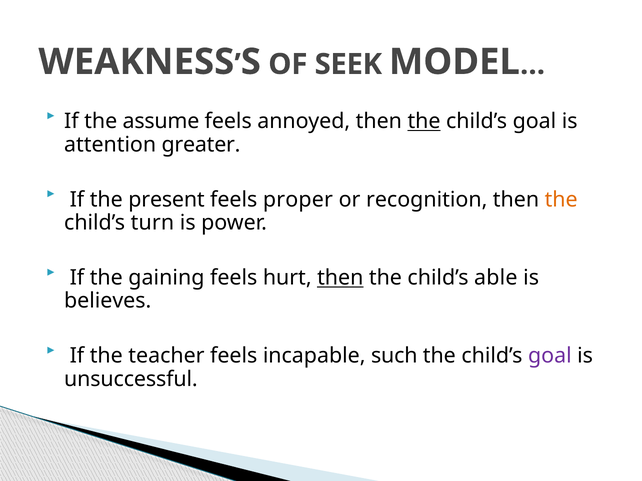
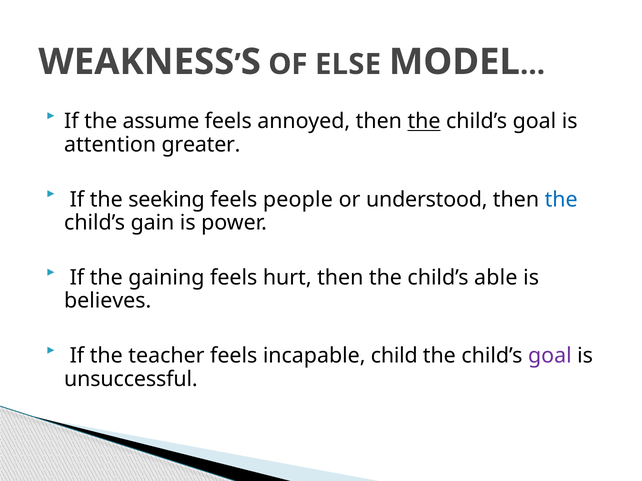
SEEK: SEEK -> ELSE (348, 64)
present: present -> seeking (167, 200)
proper: proper -> people (298, 200)
recognition: recognition -> understood (427, 200)
the colour: orange -> blue (561, 200)
turn: turn -> gain (152, 223)
then underline: present -> none (340, 278)
such: such -> child (394, 356)
